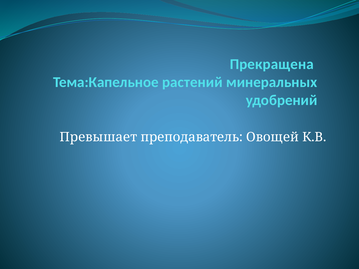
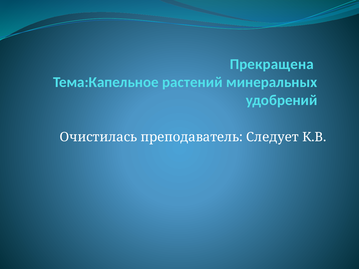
Превышает: Превышает -> Очистилась (98, 137)
Овощей: Овощей -> Следует (273, 137)
